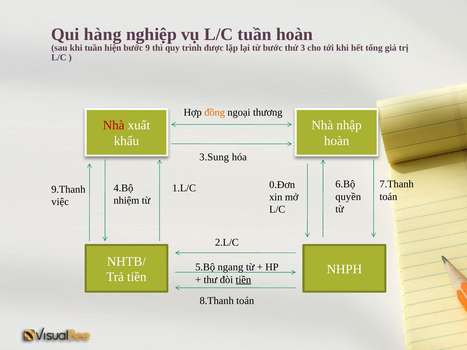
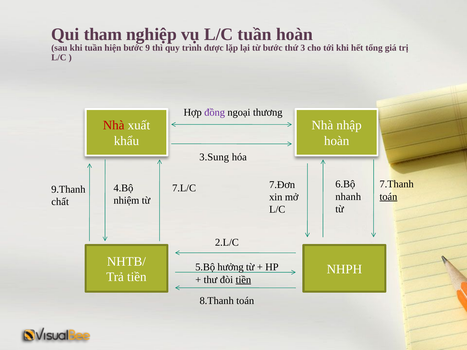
hàng: hàng -> tham (103, 34)
đồng colour: orange -> purple (215, 113)
0.Đơn: 0.Đơn -> 7.Đơn (282, 185)
1.L/C: 1.L/C -> 7.L/C (184, 188)
quyền: quyền -> nhanh (348, 197)
toán underline: none -> present (388, 197)
việc: việc -> chất (60, 202)
ngang: ngang -> hưởng (231, 267)
